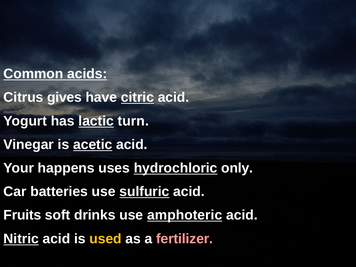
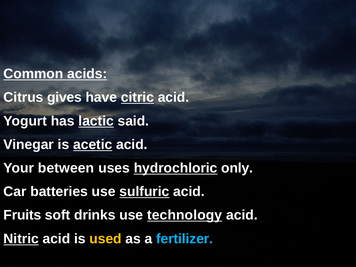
turn: turn -> said (133, 121)
happens: happens -> between (66, 168)
amphoteric: amphoteric -> technology (185, 215)
fertilizer colour: pink -> light blue (185, 239)
